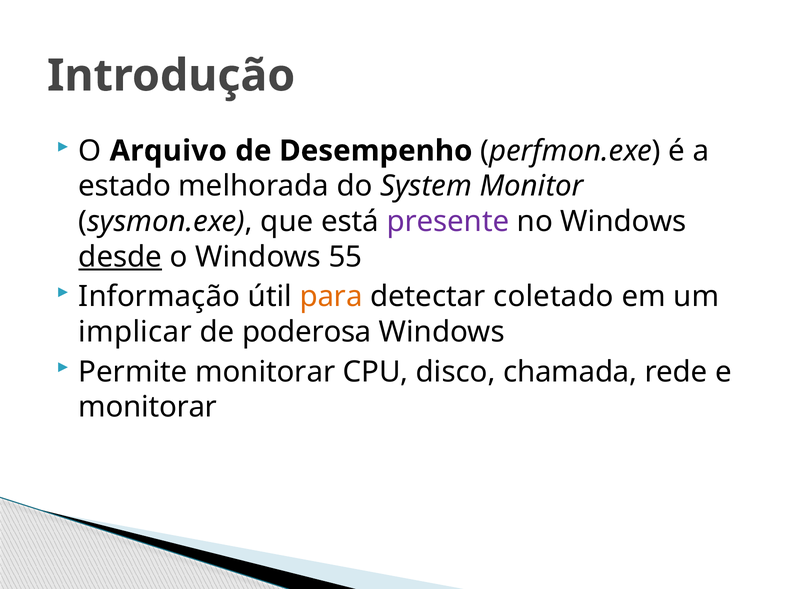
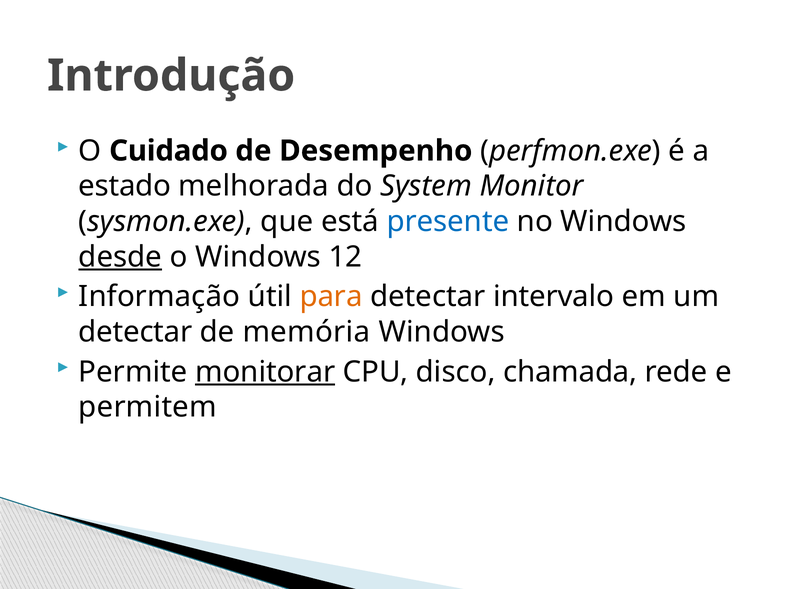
Arquivo: Arquivo -> Cuidado (169, 151)
presente colour: purple -> blue (448, 222)
55: 55 -> 12 (345, 257)
coletado: coletado -> intervalo (554, 297)
implicar: implicar -> detectar (135, 332)
poderosa: poderosa -> memória (306, 332)
monitorar underline: none -> present (265, 372)
monitorar: monitorar -> permitem (148, 407)
